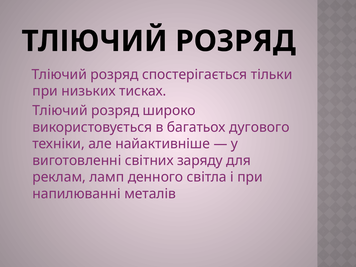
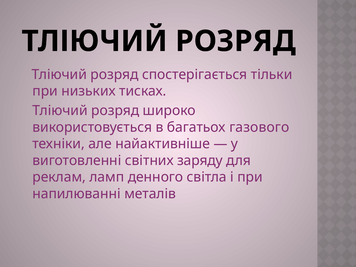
дугового: дугового -> газового (259, 127)
